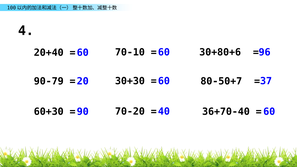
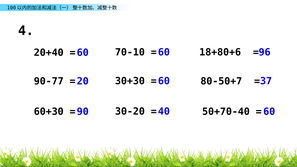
30+80+6: 30+80+6 -> 18+80+6 (220, 52)
90-79: 90-79 -> 90-77 (49, 81)
70-20: 70-20 -> 30-20 (130, 111)
36+70-40: 36+70-40 -> 50+70-40 (226, 112)
